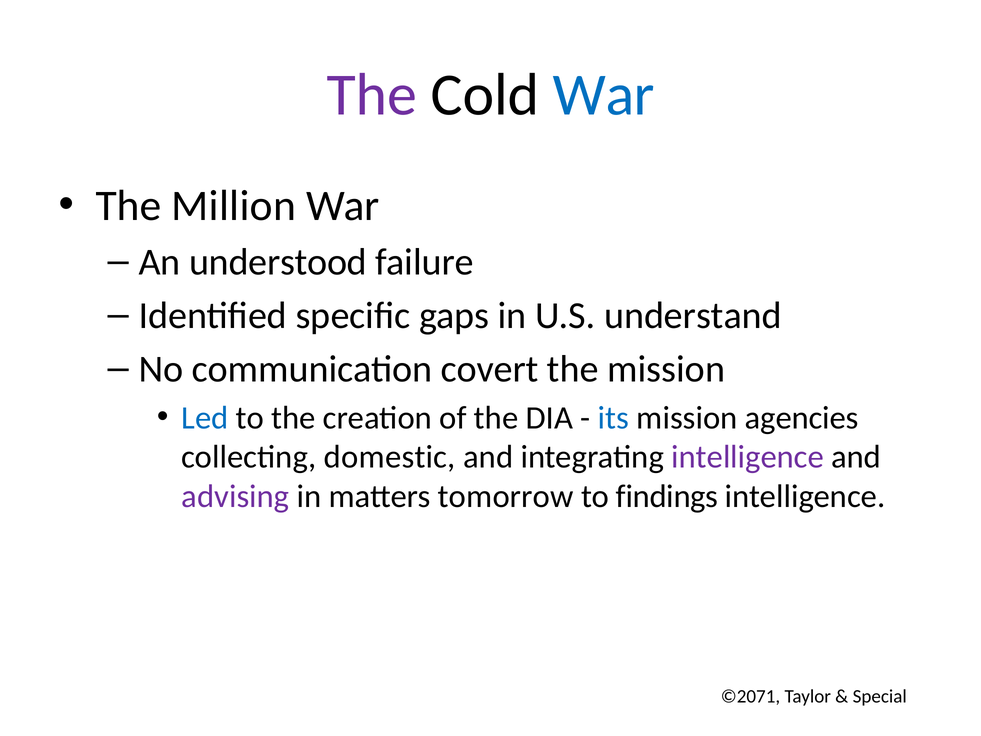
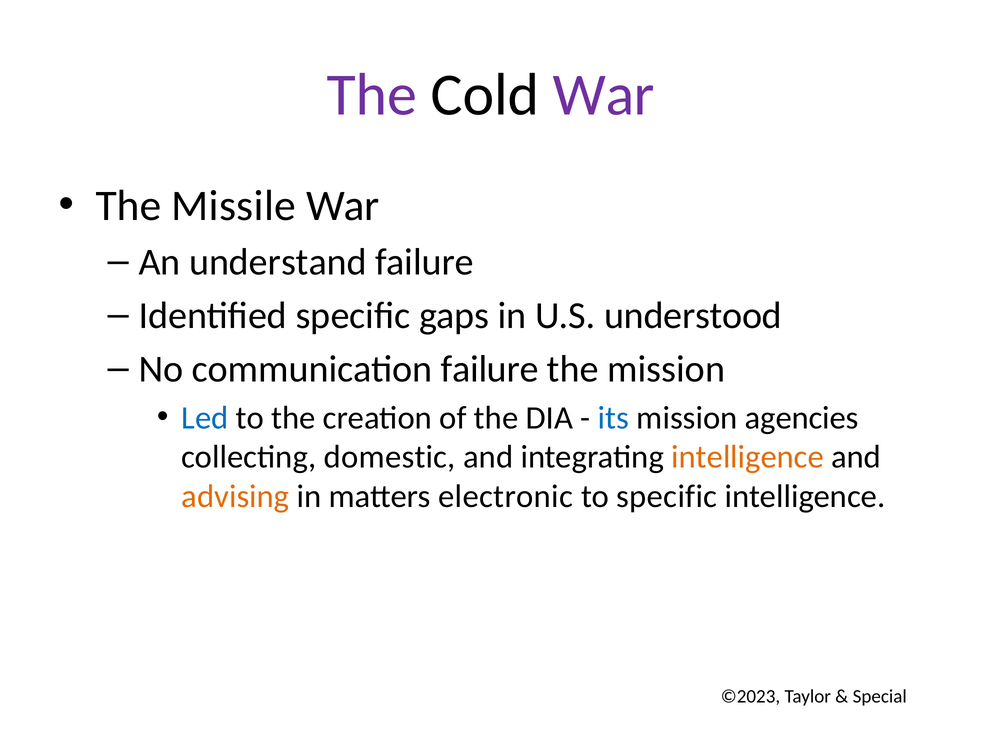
War colour: blue -> purple (604, 95)
Million: Million -> Missile (234, 206)
understood: understood -> understand (278, 262)
understand: understand -> understood (693, 316)
communication covert: covert -> failure (490, 369)
intelligence colour: purple -> orange (748, 457)
advising colour: purple -> orange (235, 496)
tomorrow: tomorrow -> electronic (506, 496)
to findings: findings -> specific (667, 496)
©2071: ©2071 -> ©2023 (751, 696)
